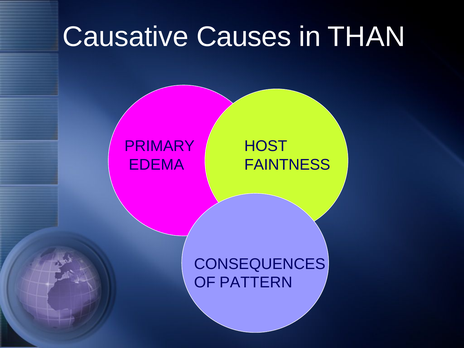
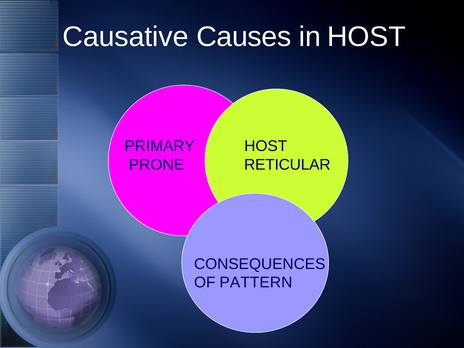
in THAN: THAN -> HOST (366, 37)
EDEMA: EDEMA -> PRONE (156, 165)
FAINTNESS: FAINTNESS -> RETICULAR (287, 165)
